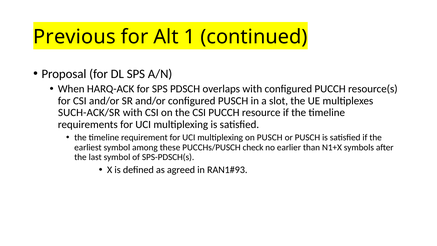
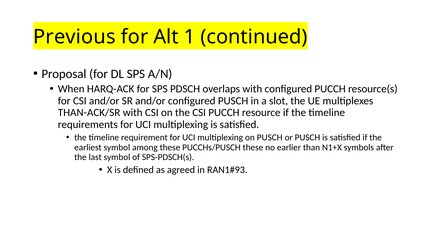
SUCH-ACK/SR: SUCH-ACK/SR -> THAN-ACK/SR (89, 113)
PUCCHs/PUSCH check: check -> these (253, 147)
